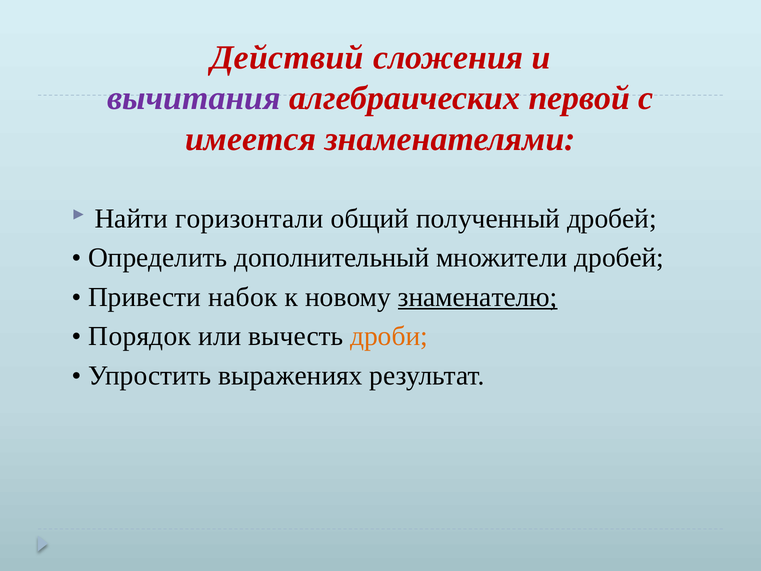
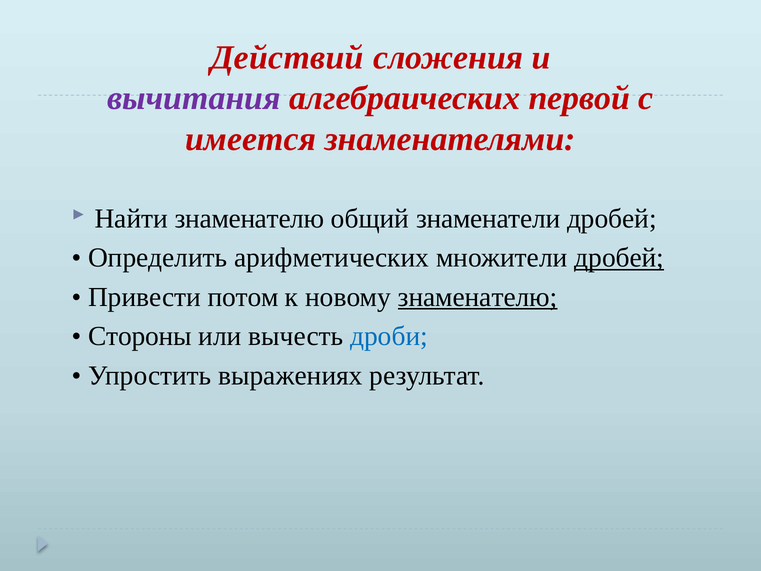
Найти горизонтали: горизонтали -> знаменателю (250, 218)
полученный: полученный -> знаменатели (488, 218)
дополнительный: дополнительный -> арифметических (332, 258)
дробей underline: none -> present (619, 258)
набок: набок -> потом (243, 297)
Порядок: Порядок -> Стороны (140, 336)
дроби colour: orange -> blue (389, 336)
